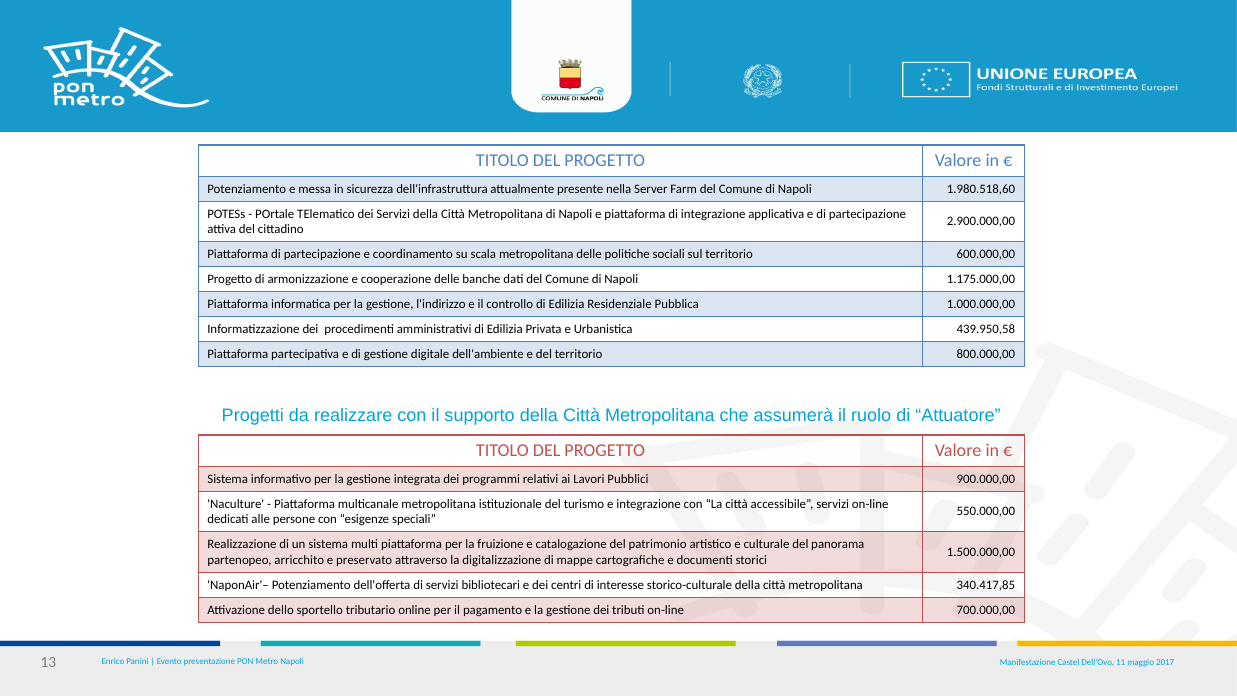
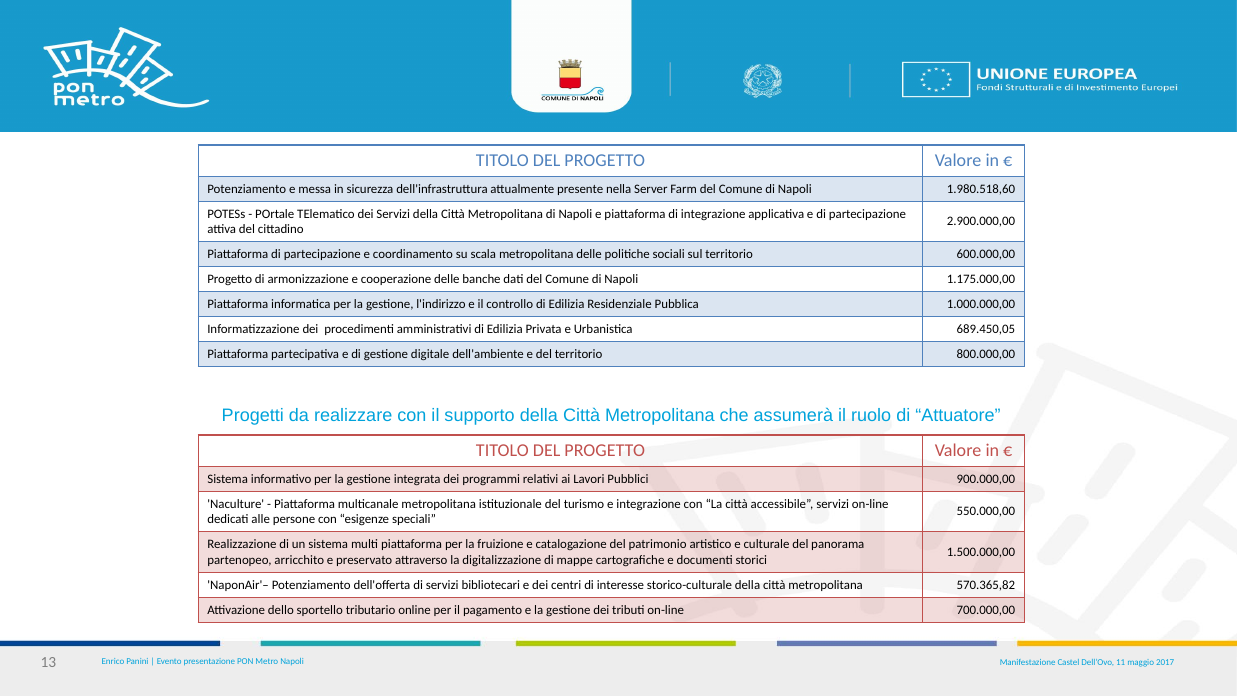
439.950,58: 439.950,58 -> 689.450,05 (986, 329)
340.417,85: 340.417,85 -> 570.365,82 (986, 585)
